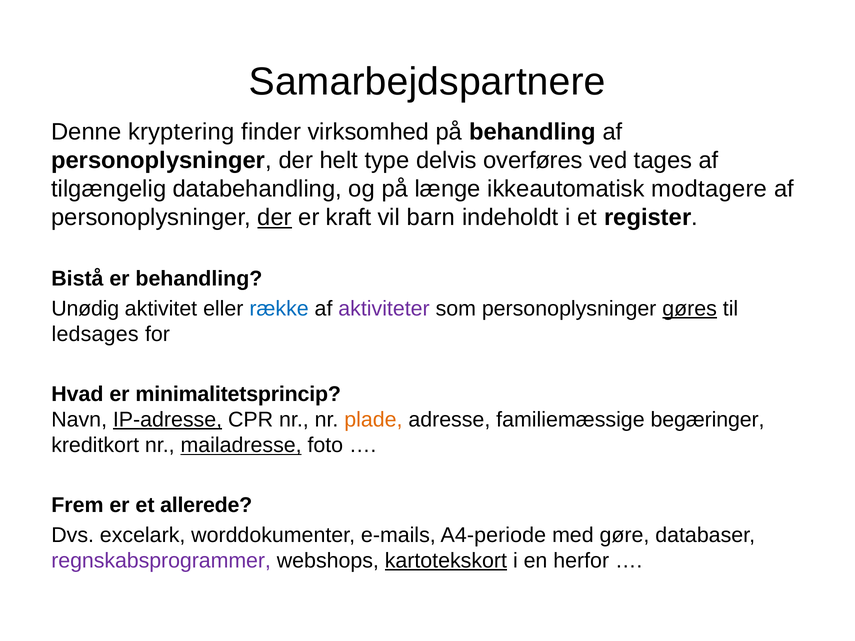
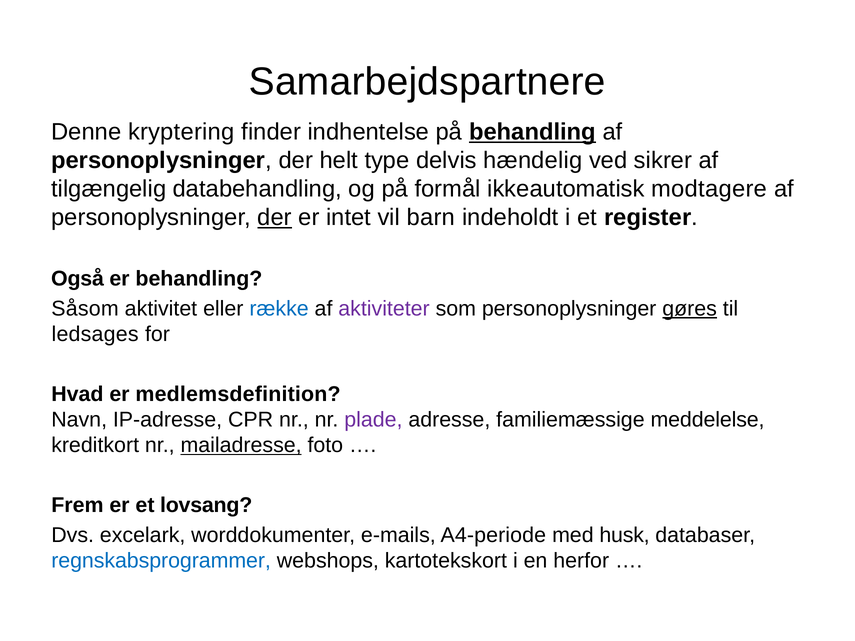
virksomhed: virksomhed -> indhentelse (368, 132)
behandling underline: none -> present (533, 132)
overføres: overføres -> hændelig (533, 161)
tages: tages -> sikrer (663, 161)
længe: længe -> formål (448, 189)
kraft: kraft -> intet (348, 218)
Bistå: Bistå -> Også (78, 279)
Unødig: Unødig -> Såsom (85, 309)
minimalitetsprincip: minimalitetsprincip -> medlemsdefinition (238, 394)
IP-adresse underline: present -> none (168, 420)
plade colour: orange -> purple (373, 420)
begæringer: begæringer -> meddelelse (708, 420)
allerede: allerede -> lovsang (206, 505)
gøre: gøre -> husk (625, 535)
regnskabsprogrammer colour: purple -> blue (161, 561)
kartotekskort underline: present -> none (446, 561)
